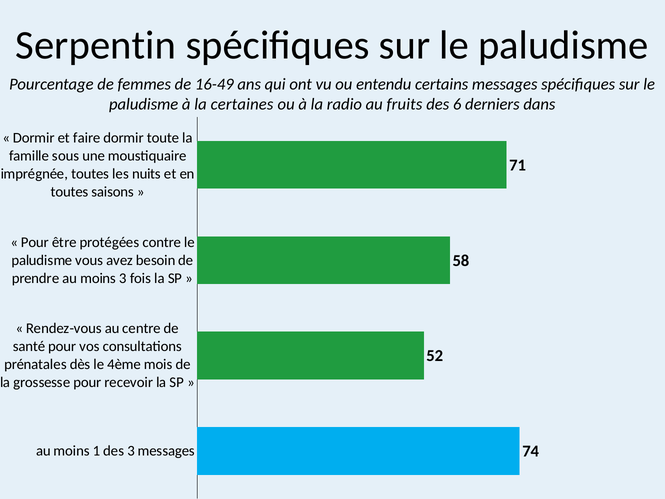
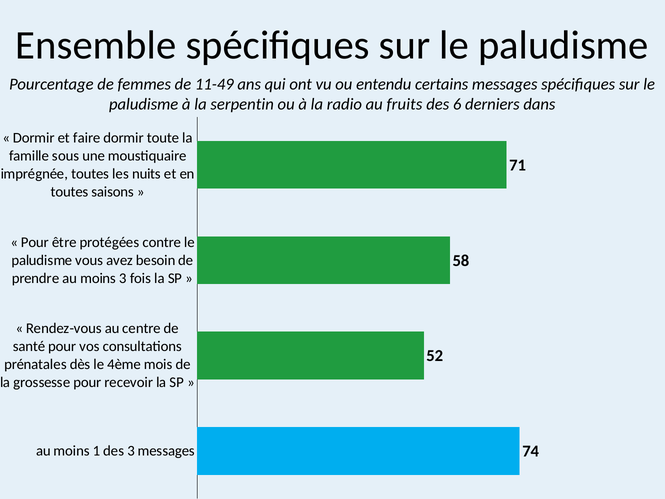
Serpentin: Serpentin -> Ensemble (96, 45)
16-49: 16-49 -> 11-49 (214, 84)
certaines: certaines -> serpentin (242, 104)
